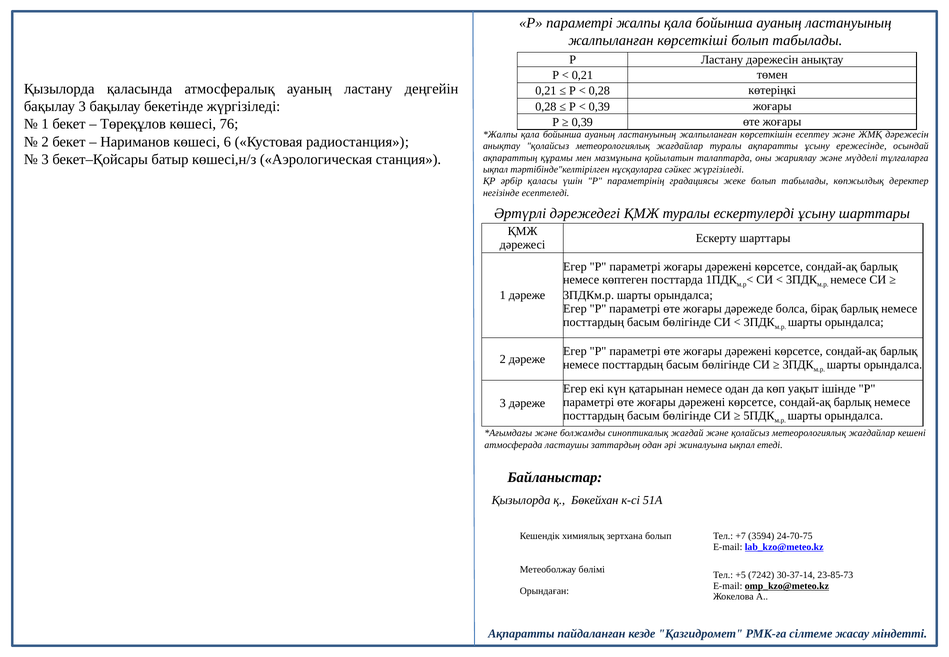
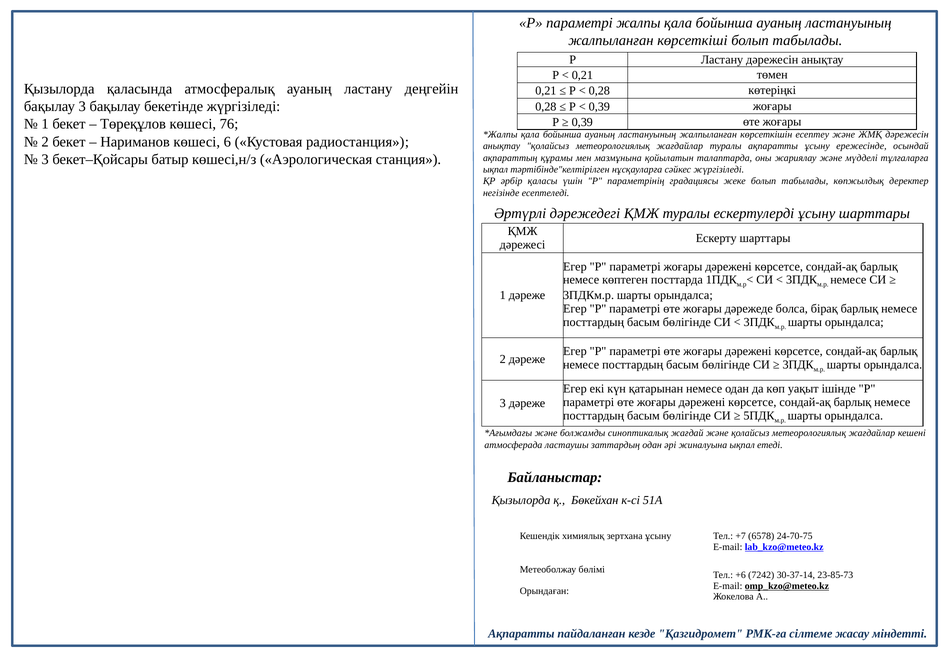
зертхана болып: болып -> ұсыну (658, 536)
3594: 3594 -> 6578 (761, 536)
+5: +5 -> +6 (741, 575)
